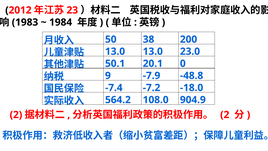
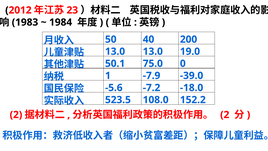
38: 38 -> 40 (149, 39)
23.0: 23.0 -> 19.0 (190, 51)
20.1: 20.1 -> 75.0 (153, 63)
9: 9 -> 1 (108, 76)
-48.8: -48.8 -> -39.0 (192, 76)
-7.4: -7.4 -> -5.6 (114, 88)
564.2: 564.2 -> 523.5 (118, 100)
904.9: 904.9 -> 152.2 (193, 100)
